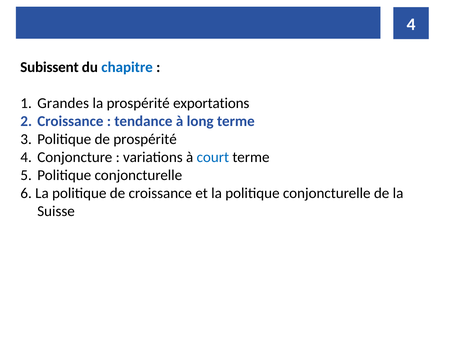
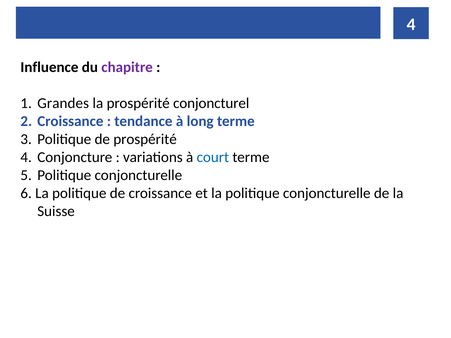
Subissent: Subissent -> Influence (49, 67)
chapitre colour: blue -> purple (127, 67)
exportations: exportations -> conjoncturel (211, 103)
